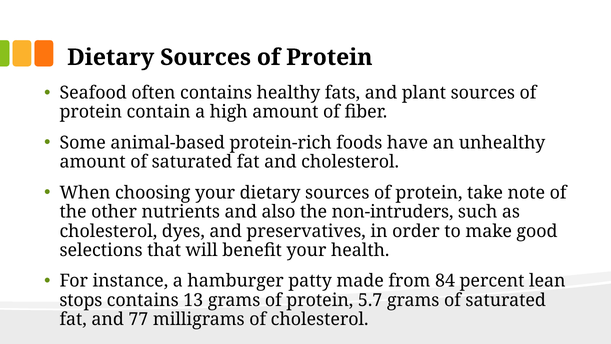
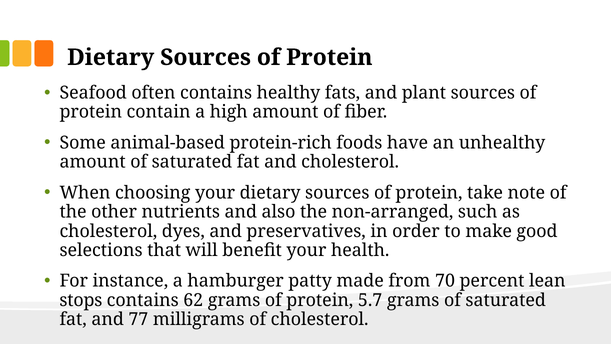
non-intruders: non-intruders -> non-arranged (393, 212)
84: 84 -> 70 (445, 281)
13: 13 -> 62 (193, 300)
